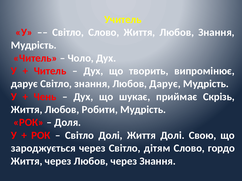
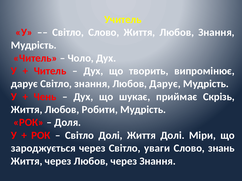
Свою: Свою -> Міри (203, 136)
дітям: дітям -> уваги (157, 149)
гордо: гордо -> знань (221, 149)
